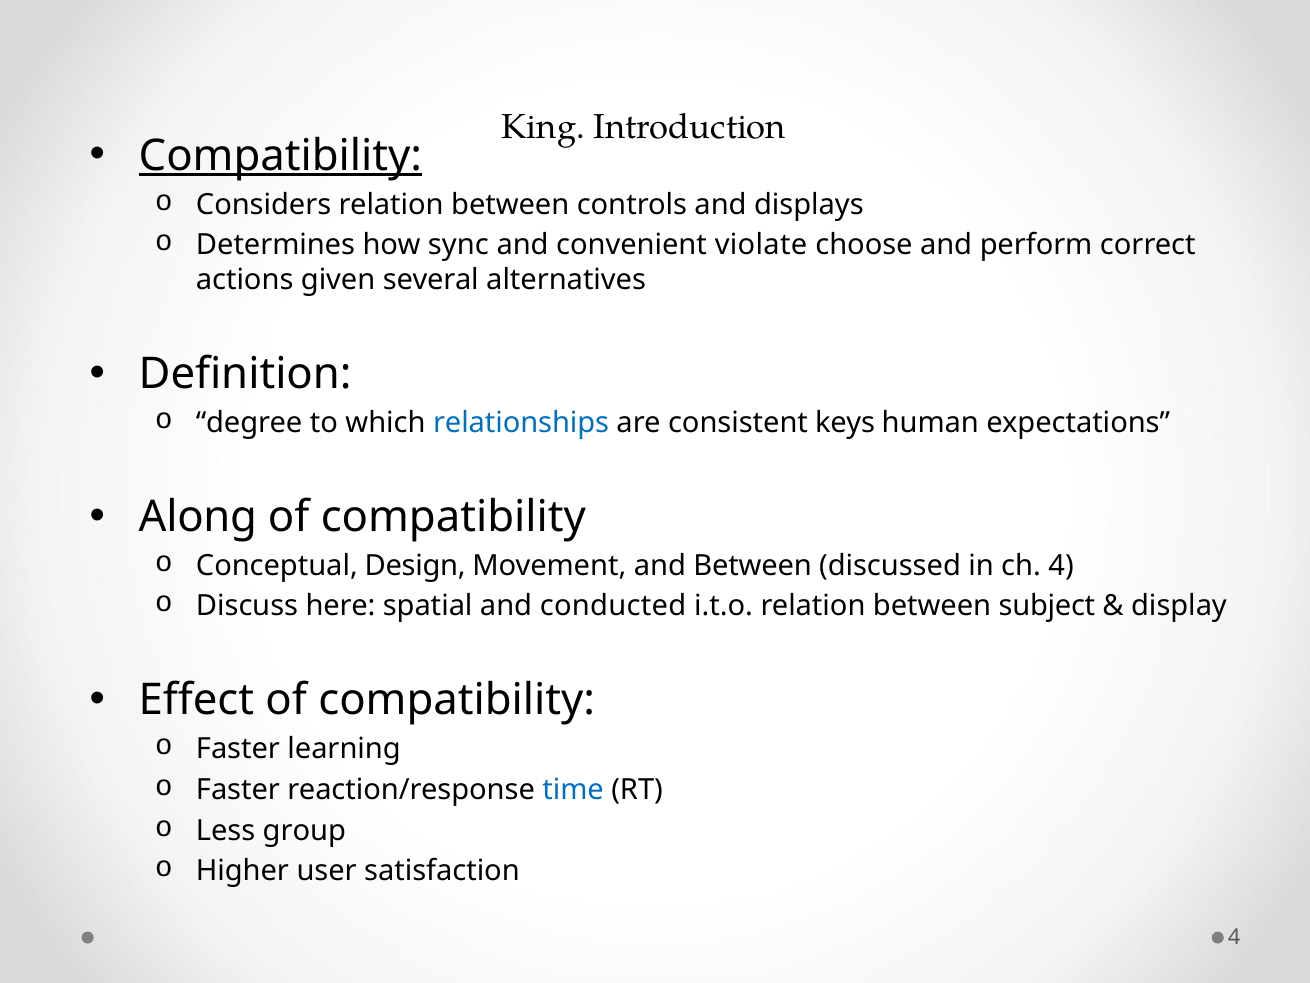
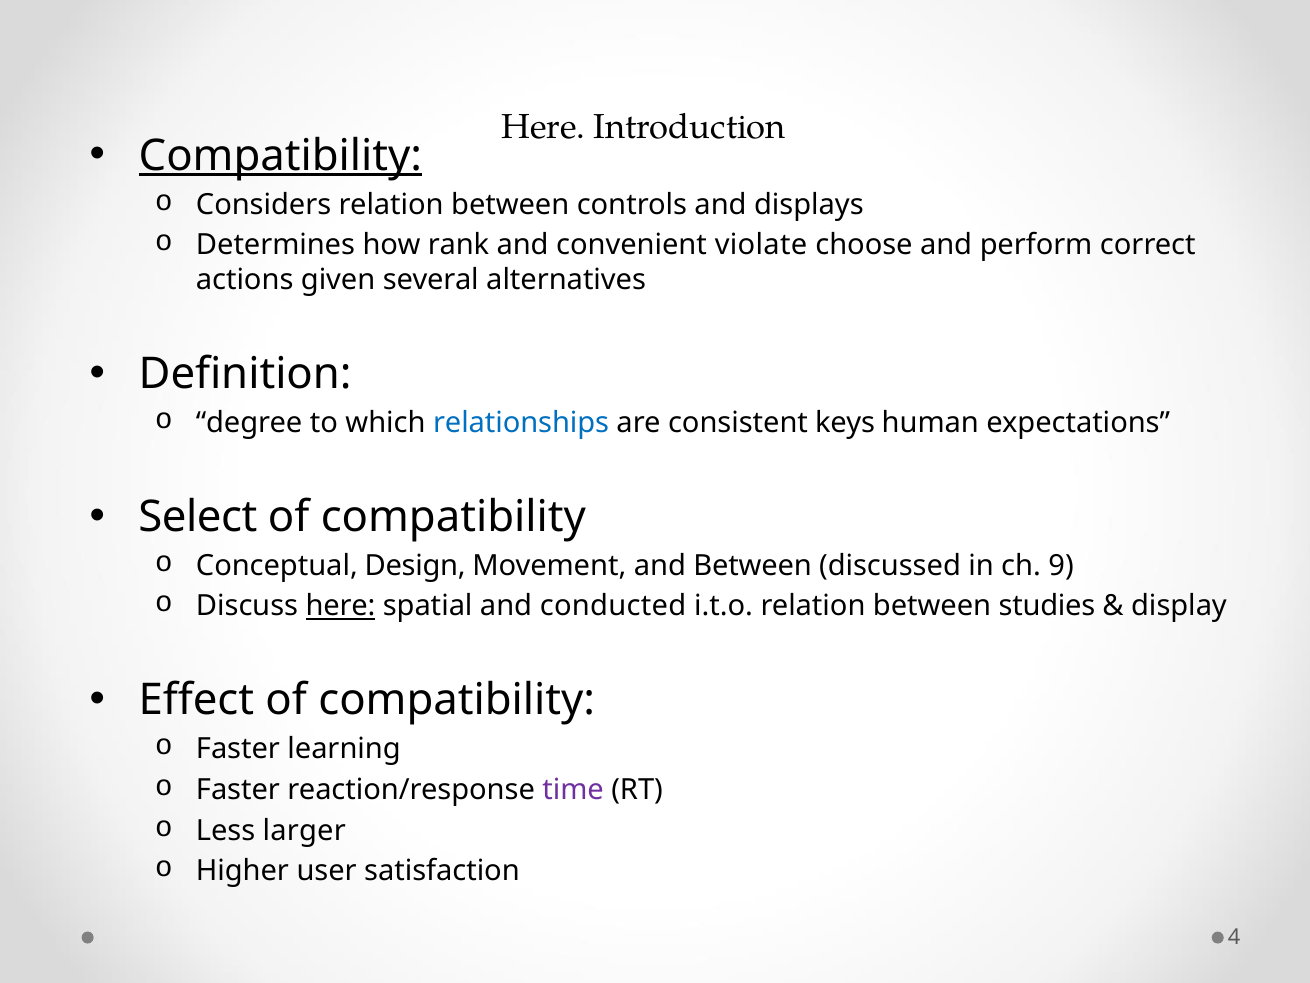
King: King -> Here (543, 127)
sync: sync -> rank (459, 245)
Along: Along -> Select (198, 517)
ch 4: 4 -> 9 (1061, 565)
here underline: none -> present (341, 606)
subject: subject -> studies (1047, 606)
time colour: blue -> purple (573, 789)
group: group -> larger (304, 830)
